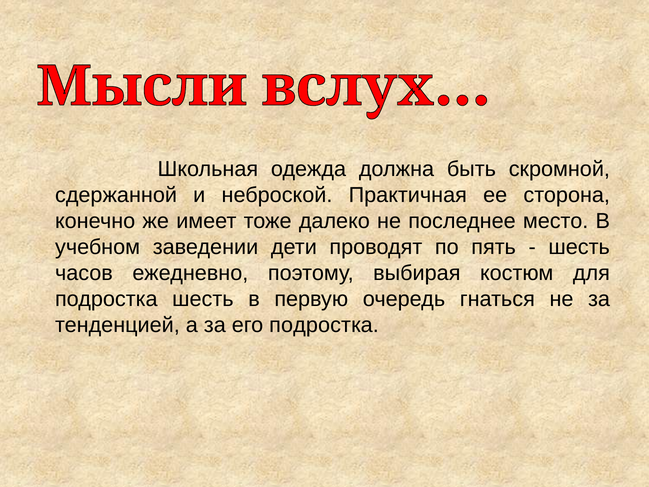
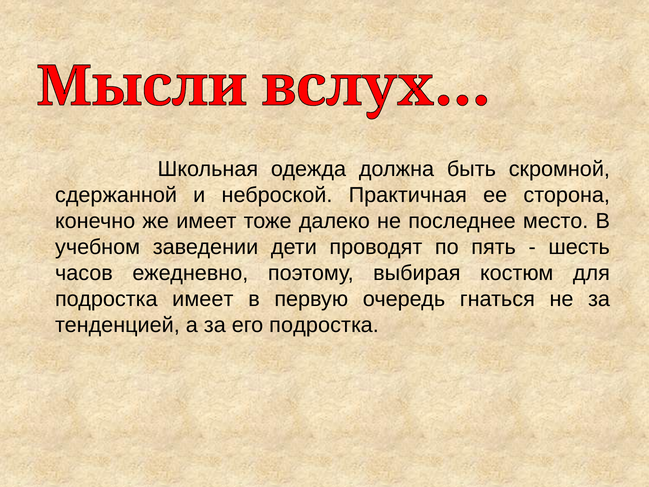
подростка шесть: шесть -> имеет (203, 299)
